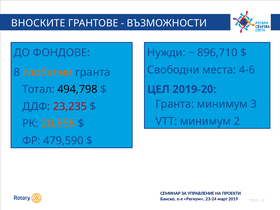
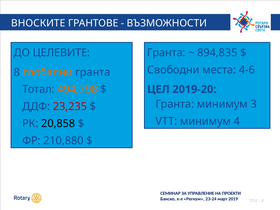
ФОНДОВЕ: ФОНДОВЕ -> ЦЕЛЕВИТЕ (61, 53)
Нужди: Нужди -> Гранта (166, 53)
896,710: 896,710 -> 894,835 (217, 53)
494,798 colour: black -> orange (77, 89)
2: 2 -> 4 (237, 121)
20,858 colour: orange -> black (58, 124)
479,590: 479,590 -> 210,880 (63, 141)
